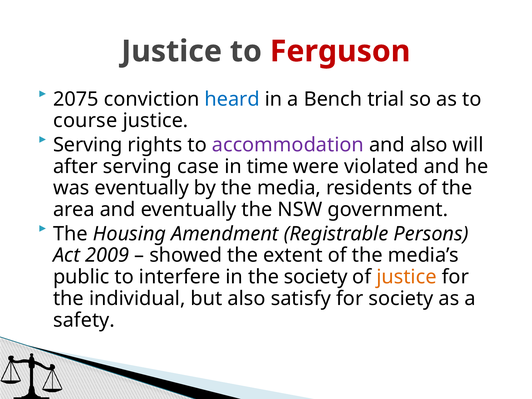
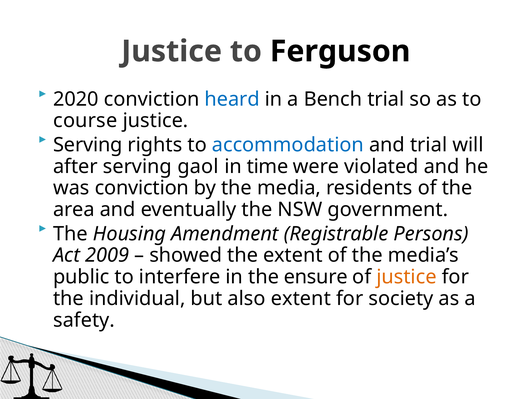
Ferguson colour: red -> black (340, 51)
2075: 2075 -> 2020 (76, 99)
accommodation colour: purple -> blue (288, 145)
and also: also -> trial (429, 145)
case: case -> gaol (198, 166)
was eventually: eventually -> conviction (142, 188)
the society: society -> ensure (316, 277)
also satisfy: satisfy -> extent (301, 299)
